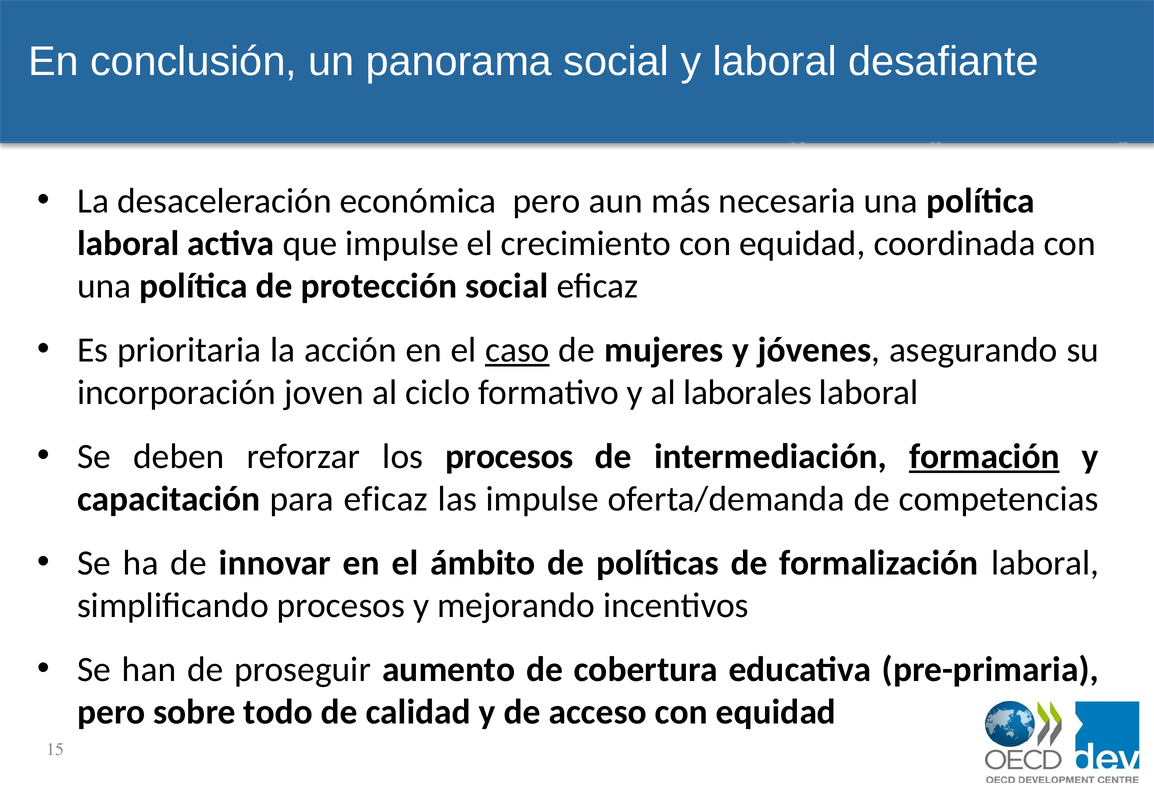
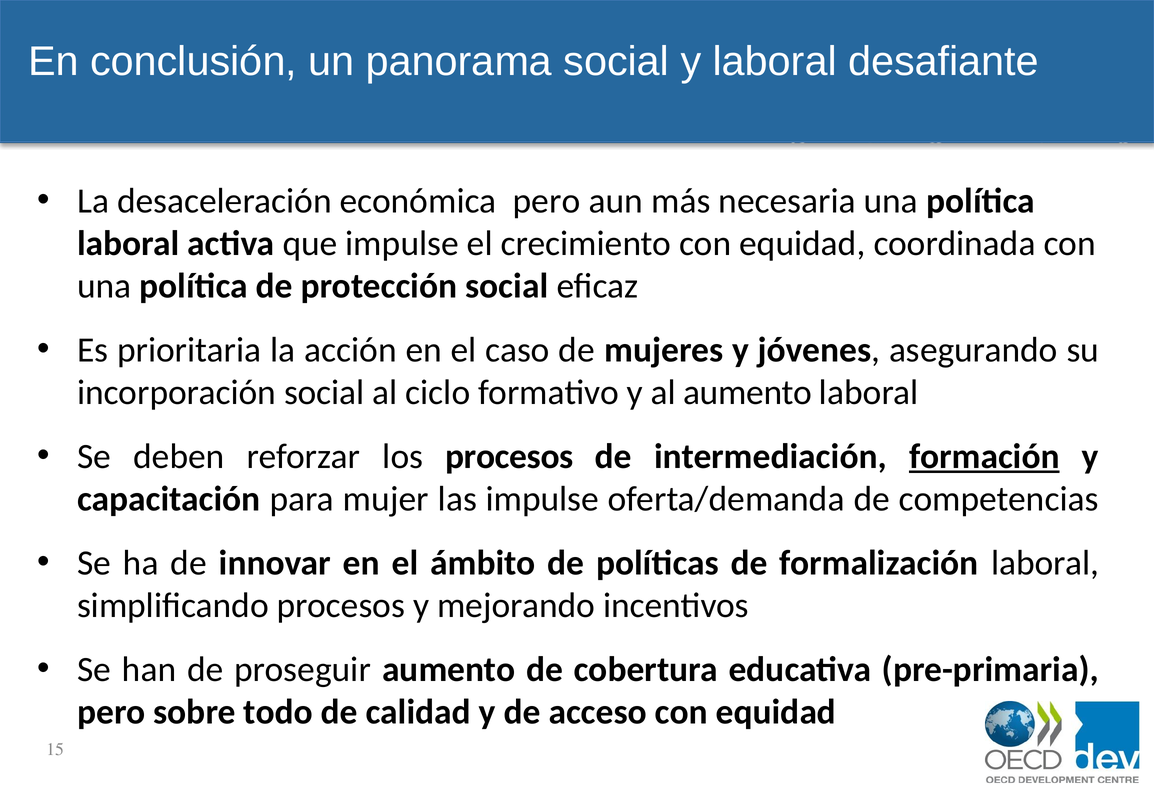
caso underline: present -> none (517, 350)
incorporación joven: joven -> social (324, 393)
al laborales: laborales -> aumento (748, 393)
para eficaz: eficaz -> mujer (386, 499)
